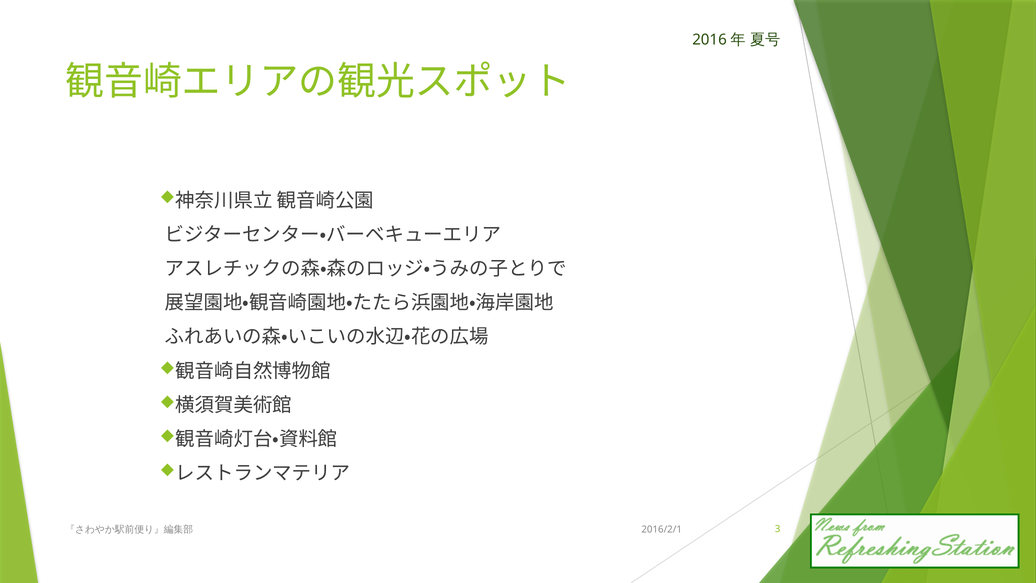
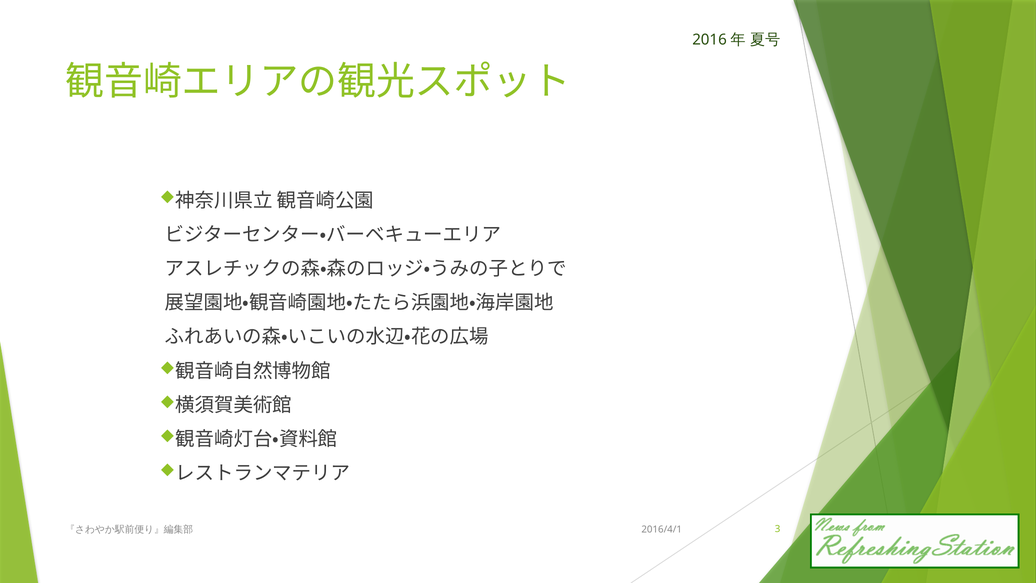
2016/2/1: 2016/2/1 -> 2016/4/1 (662, 530)
